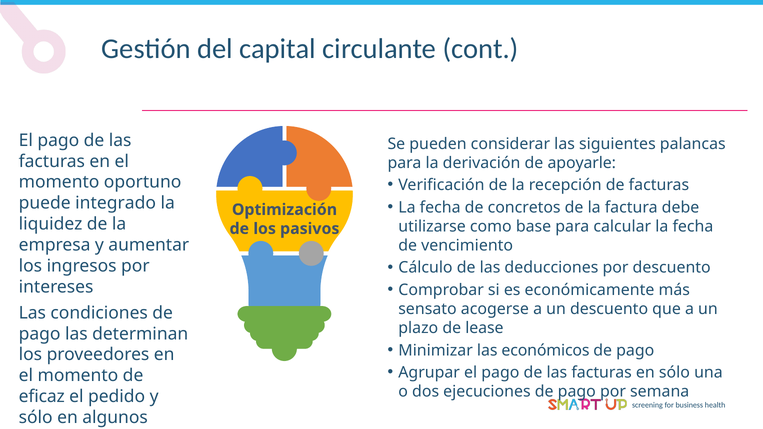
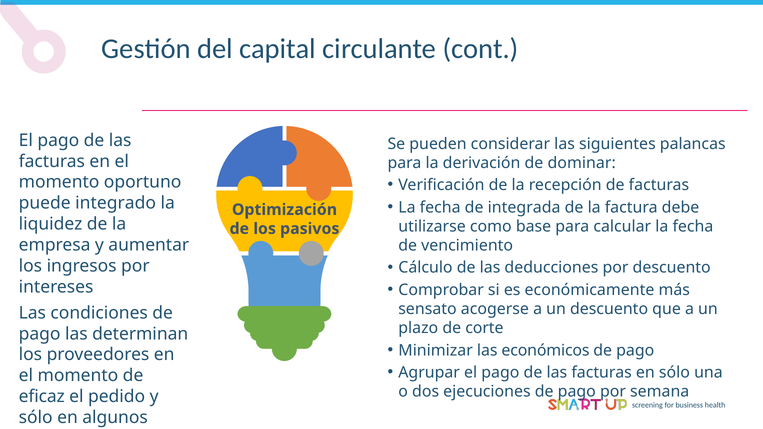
apoyarle: apoyarle -> dominar (582, 163)
concretos: concretos -> integrada (524, 207)
lease: lease -> corte (484, 328)
